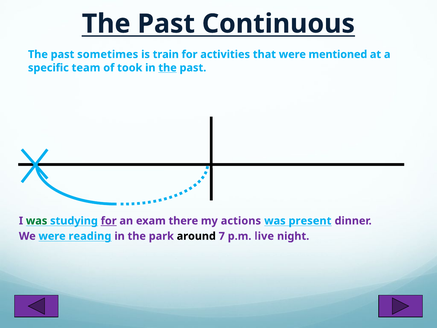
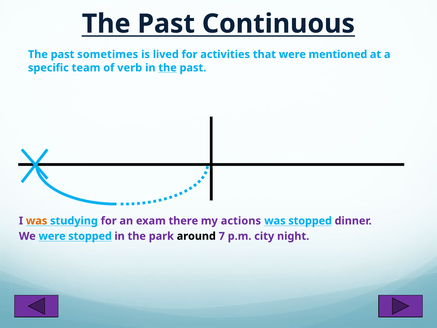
train: train -> lived (166, 54)
took: took -> verb (130, 68)
was colour: green -> orange (37, 221)
for underline: present -> none (109, 221)
was present: present -> stopped (310, 221)
were reading: reading -> stopped (90, 236)
live: live -> city (264, 236)
